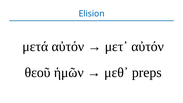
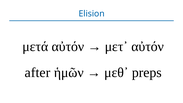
θεοῦ: θεοῦ -> after (37, 73)
